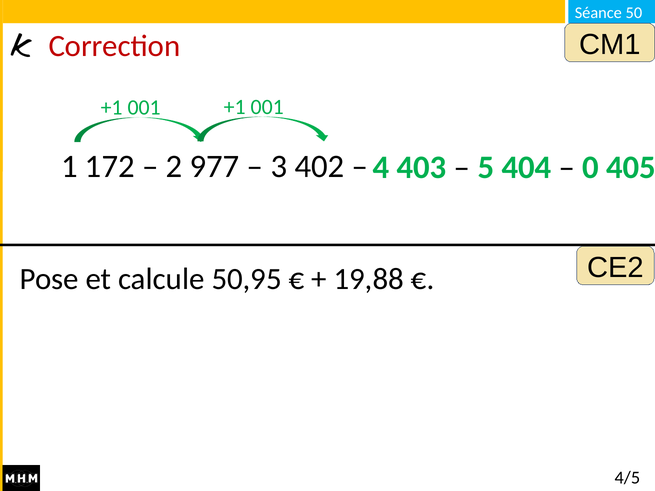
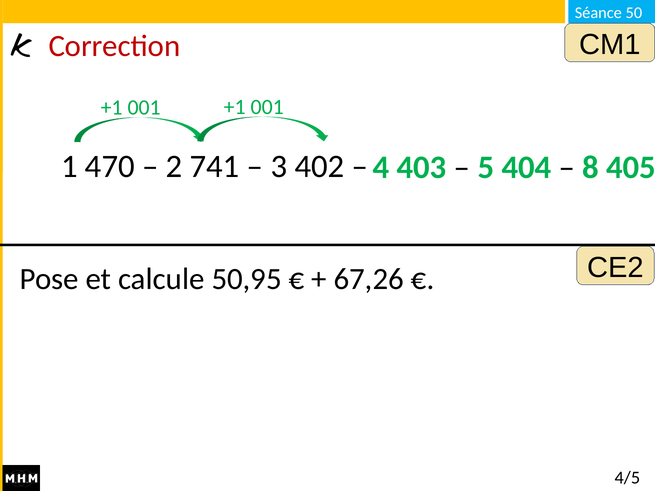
172: 172 -> 470 (110, 167)
977: 977 -> 741 (215, 167)
0: 0 -> 8 (591, 167)
19,88: 19,88 -> 67,26 (369, 279)
